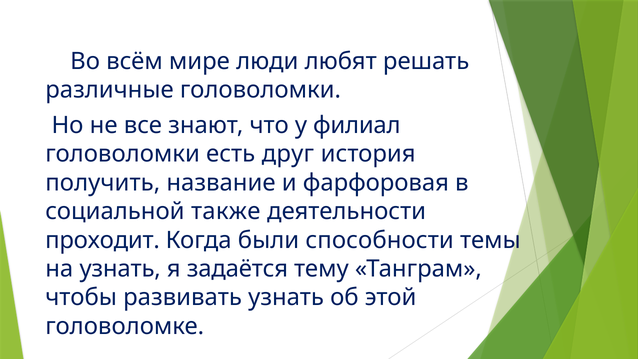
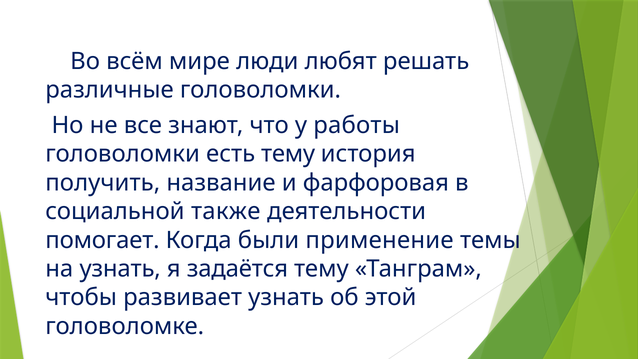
филиал: филиал -> работы (357, 125)
есть друг: друг -> тему (288, 154)
проходит: проходит -> помогает (102, 240)
способности: способности -> применение (380, 240)
развивать: развивать -> развивает (183, 297)
